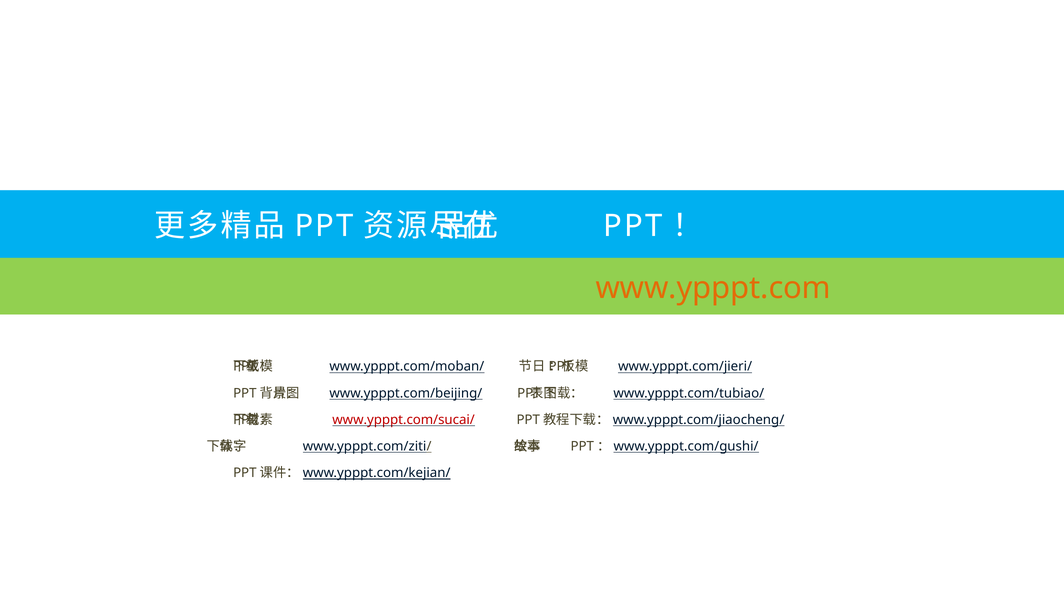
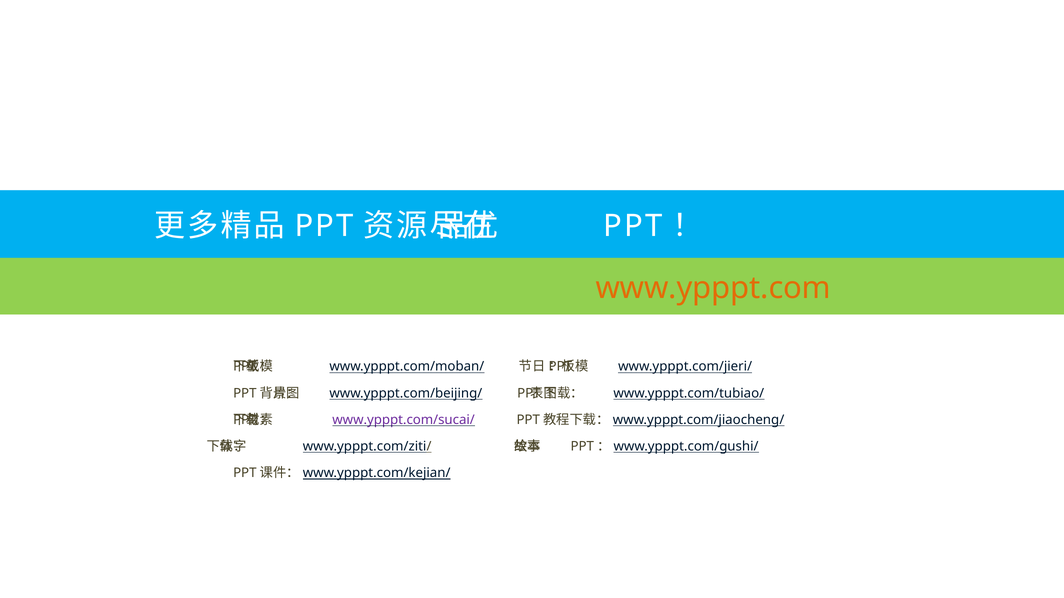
www.ypppt.com/sucai/ colour: red -> purple (404, 420)
